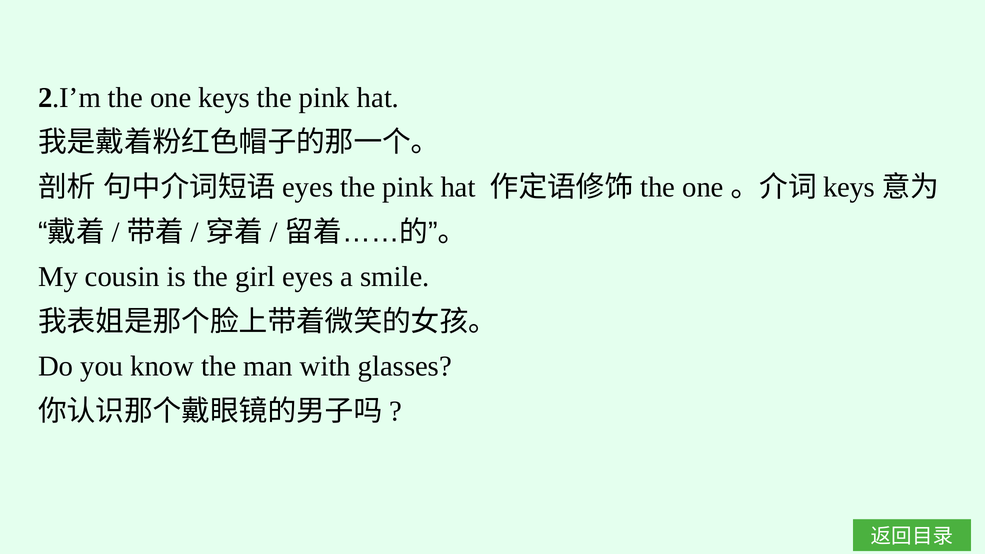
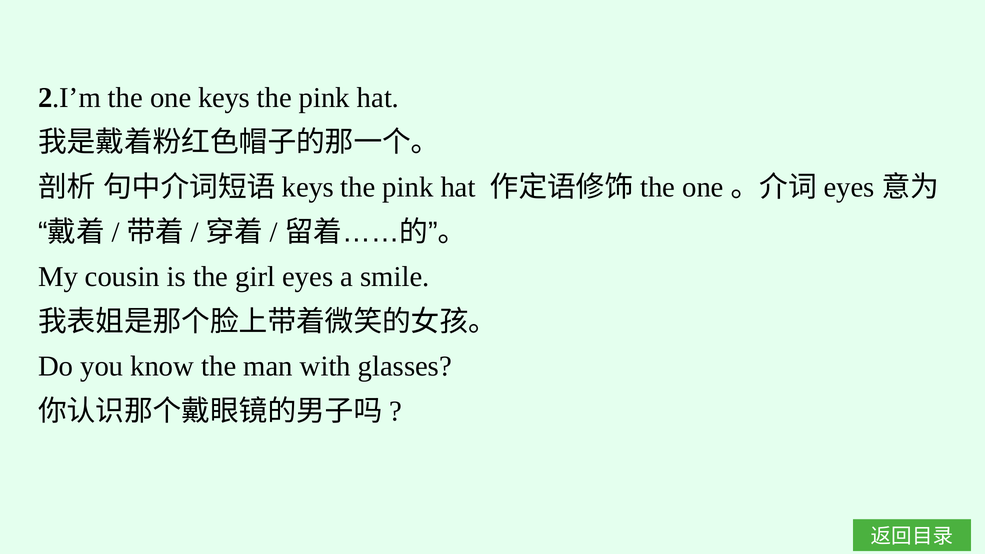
eyes: eyes -> keys (308, 187)
keys: keys -> eyes (849, 187)
